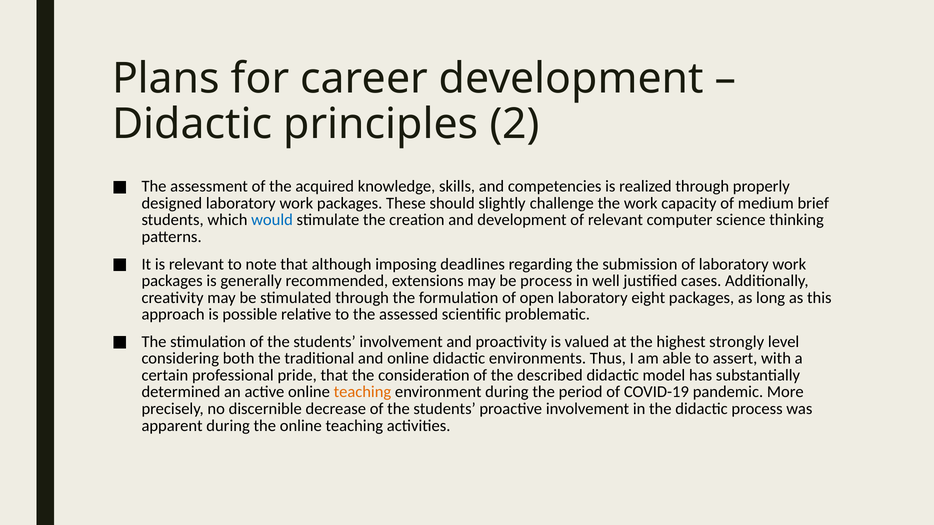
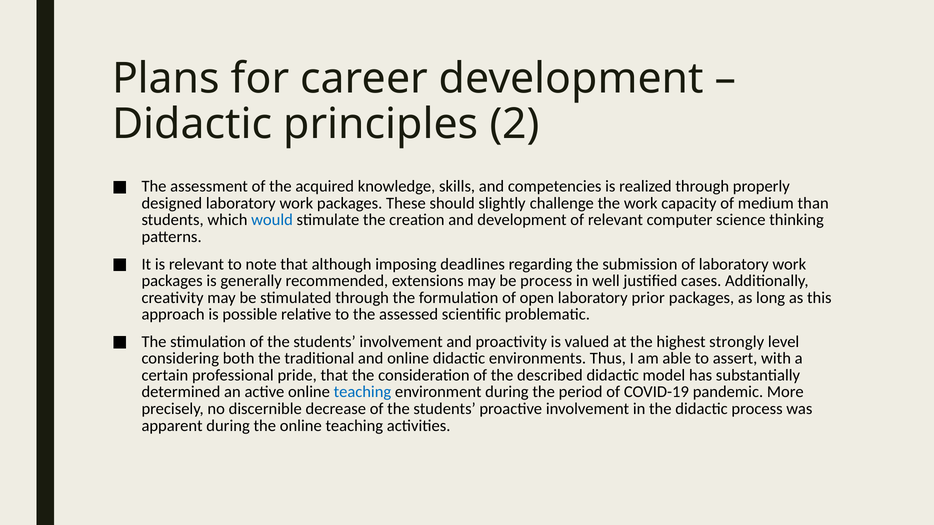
brief: brief -> than (813, 203)
eight: eight -> prior (648, 298)
teaching colour: orange -> blue (362, 392)
